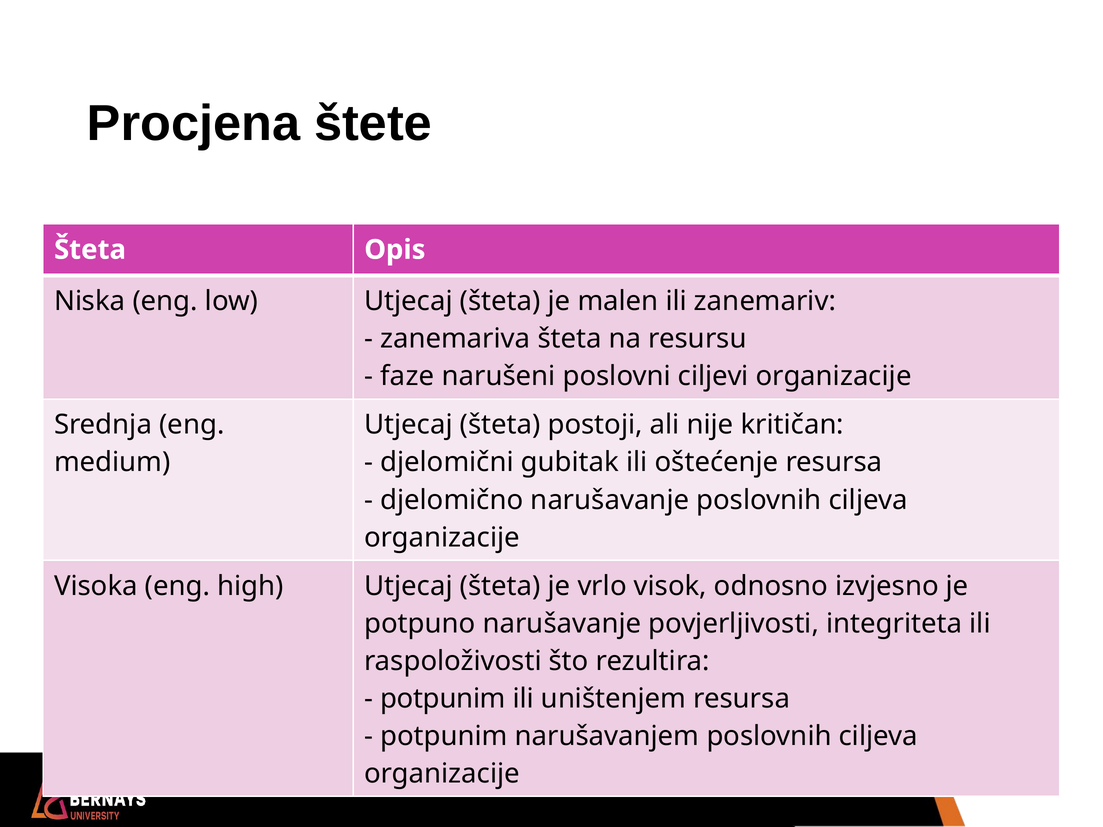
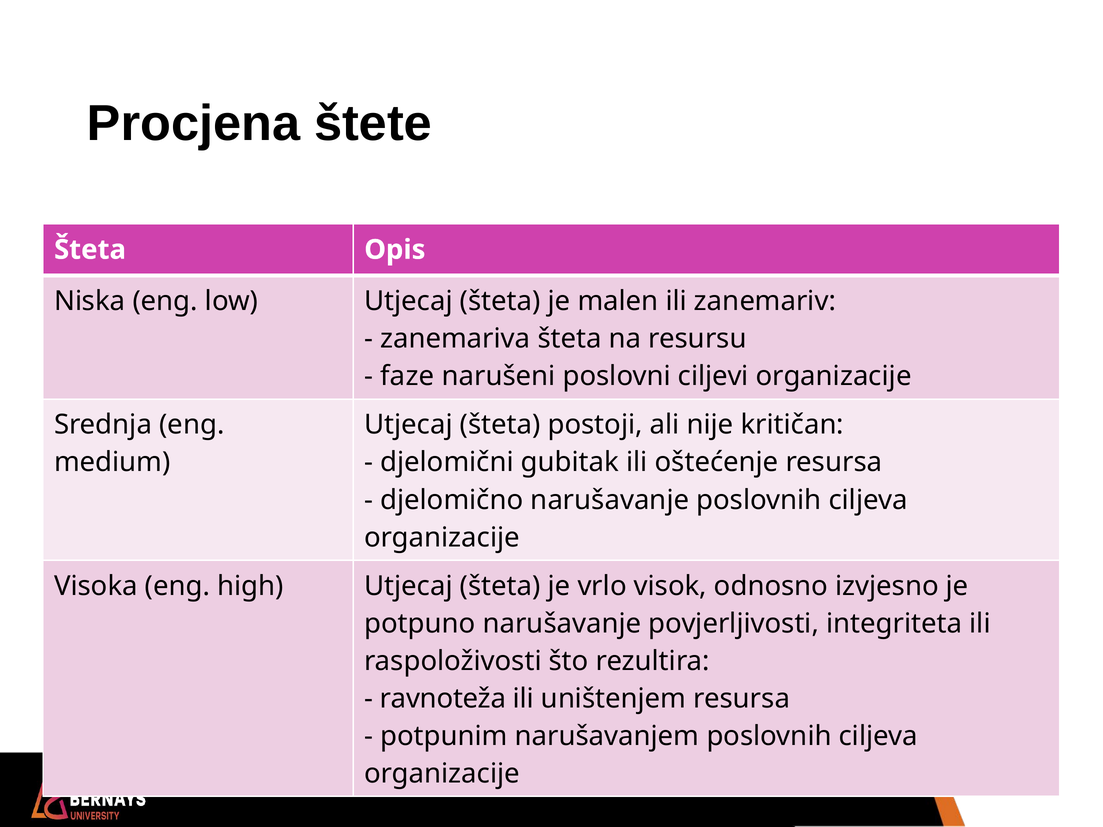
potpunim: potpunim -> ravnoteža (443, 699)
